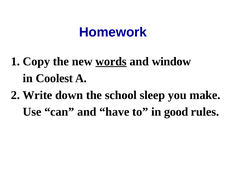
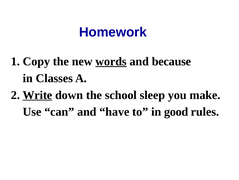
window: window -> because (171, 61)
Coolest: Coolest -> Classes (54, 78)
Write underline: none -> present (37, 95)
